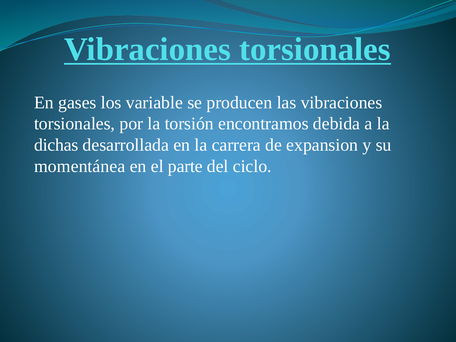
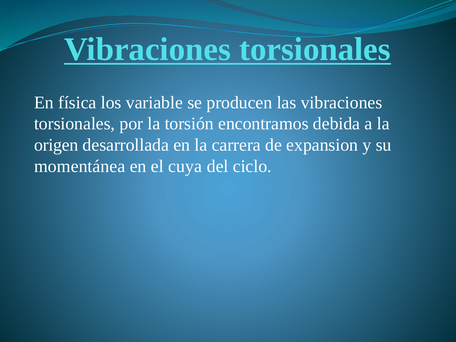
gases: gases -> física (77, 102)
dichas: dichas -> origen (56, 145)
parte: parte -> cuya (185, 166)
